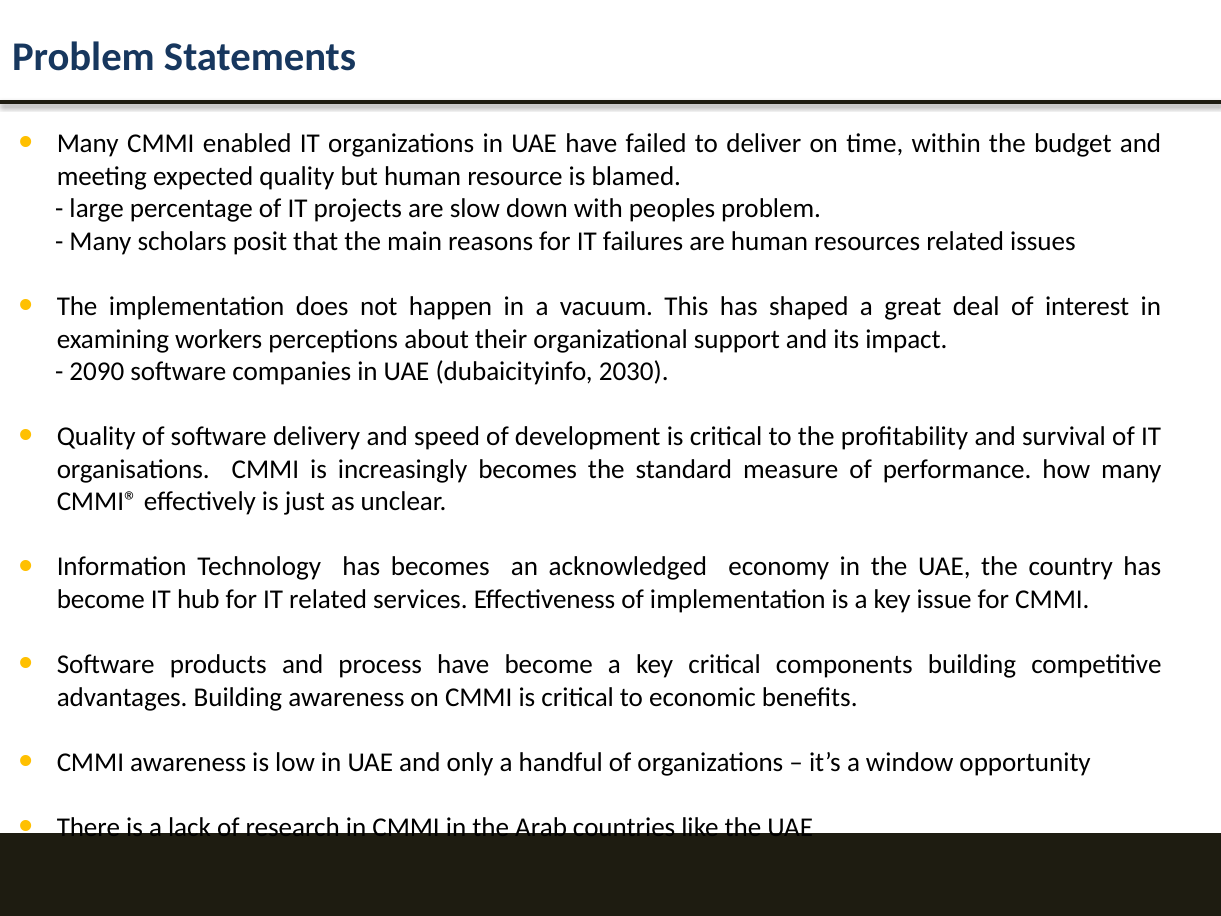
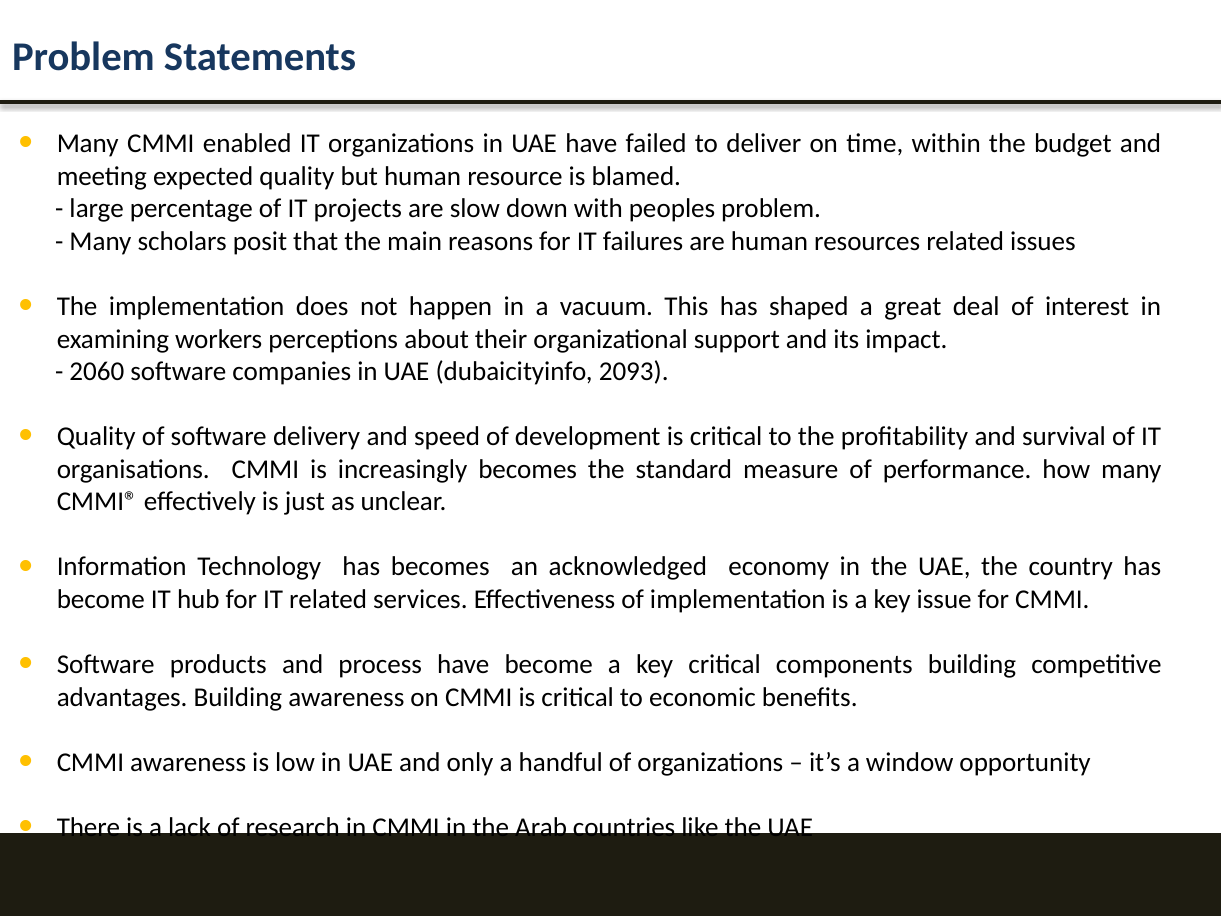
2090: 2090 -> 2060 (97, 372)
2030: 2030 -> 2093 (634, 372)
